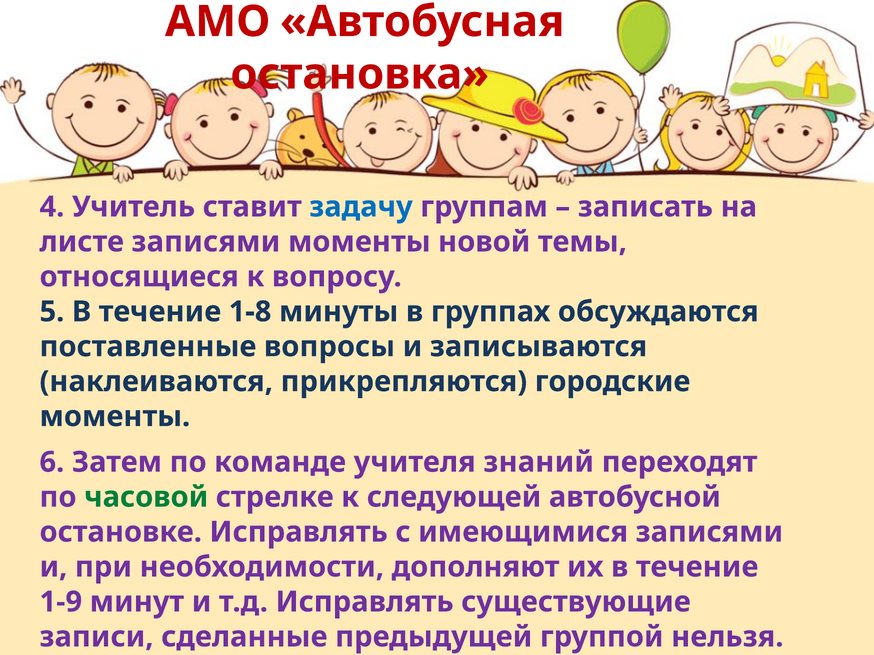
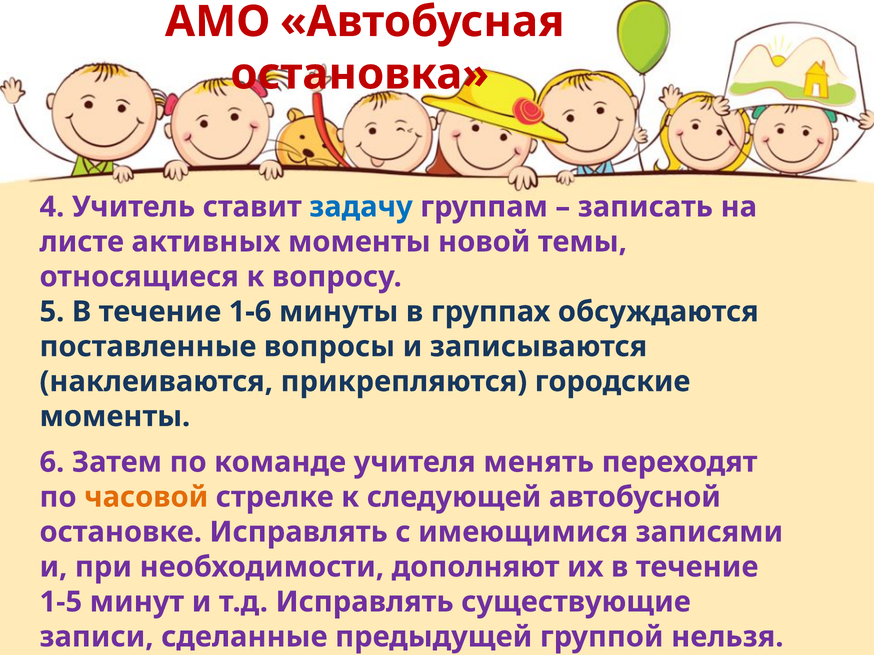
листе записями: записями -> активных (206, 242)
1-8: 1-8 -> 1-6 (250, 312)
знаний: знаний -> менять (539, 462)
часовой colour: green -> orange (146, 497)
1-9: 1-9 -> 1-5 (61, 602)
